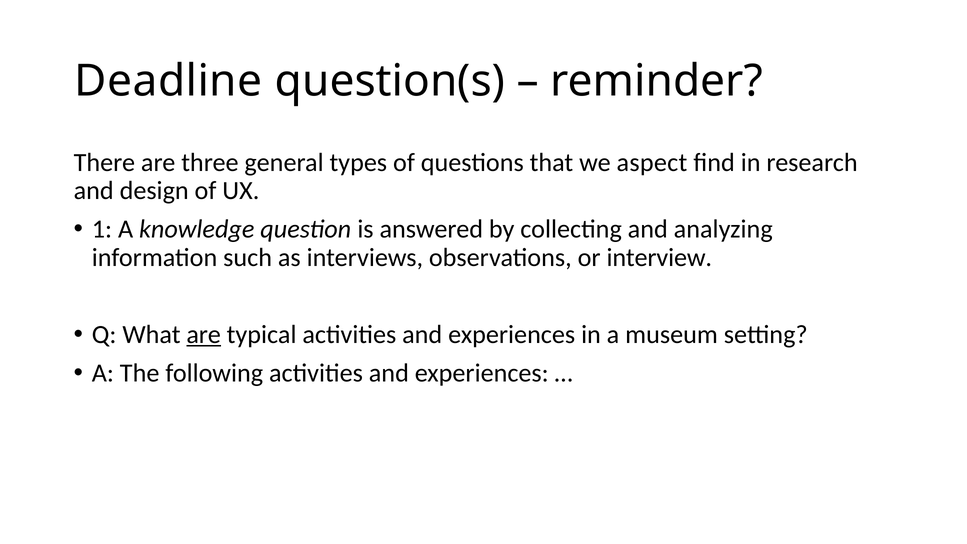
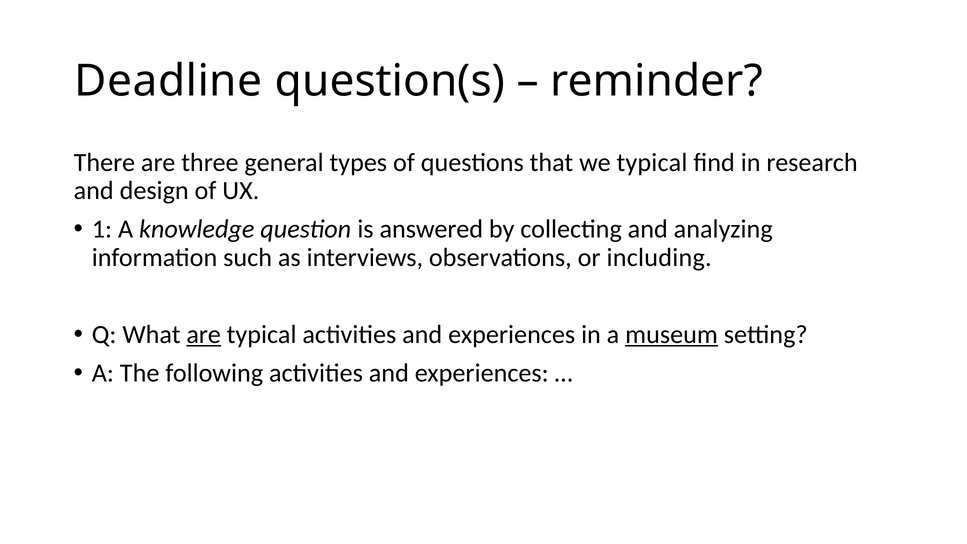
we aspect: aspect -> typical (652, 162)
interview: interview -> including (659, 258)
museum underline: none -> present (672, 334)
